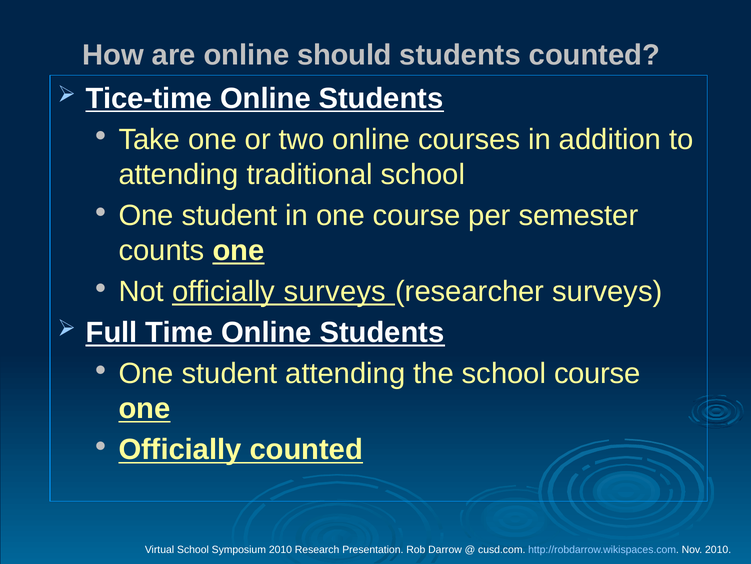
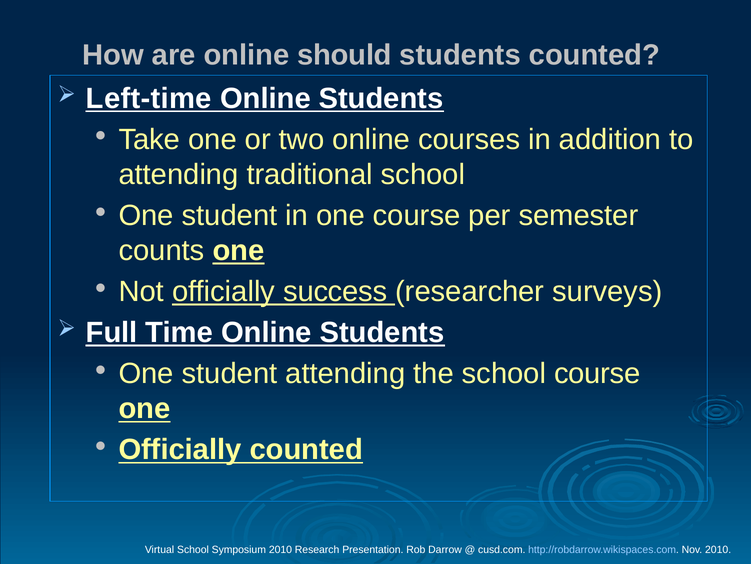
Tice-time: Tice-time -> Left-time (149, 98)
officially surveys: surveys -> success (335, 291)
